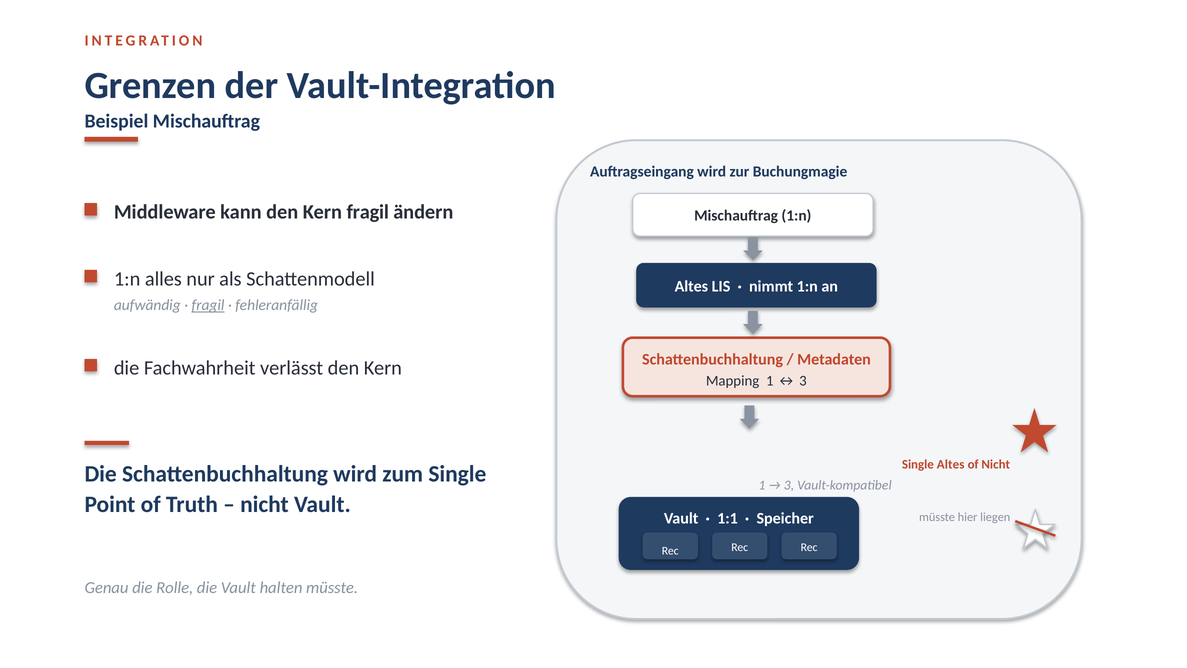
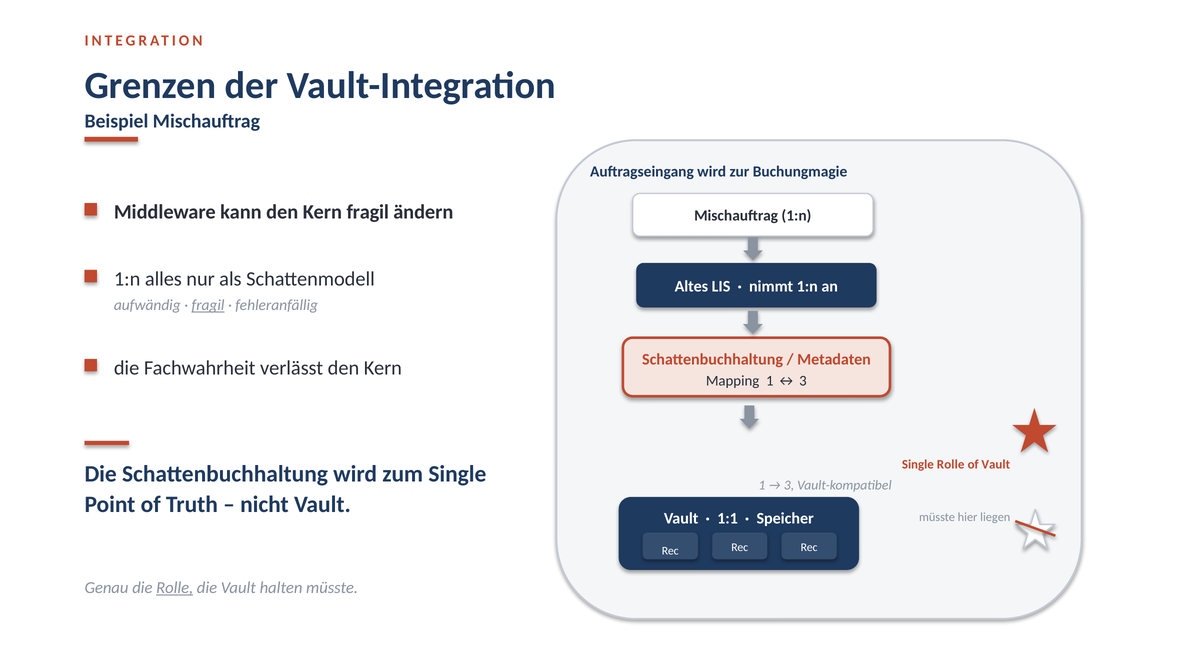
Single Altes: Altes -> Rolle (951, 464)
of Nicht: Nicht -> Vault (996, 464)
Rolle underline: none -> present (175, 587)
